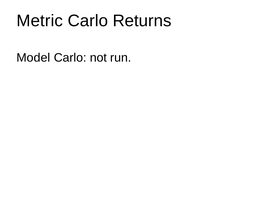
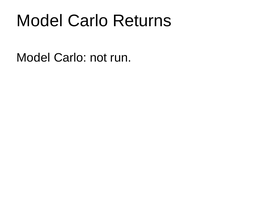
Metric: Metric -> Model (40, 21)
